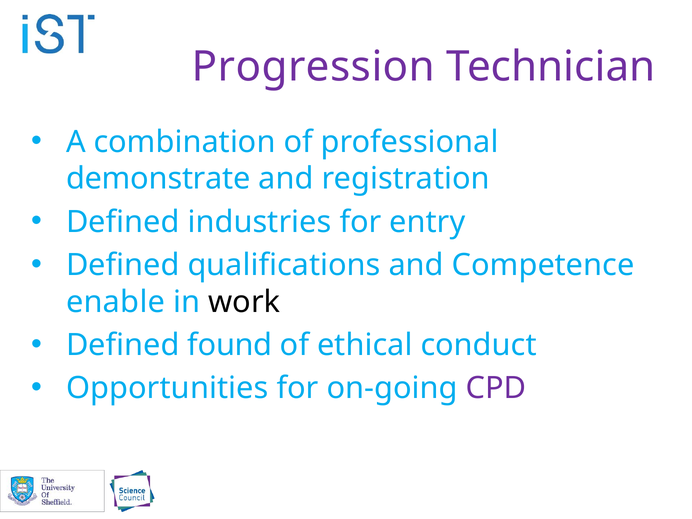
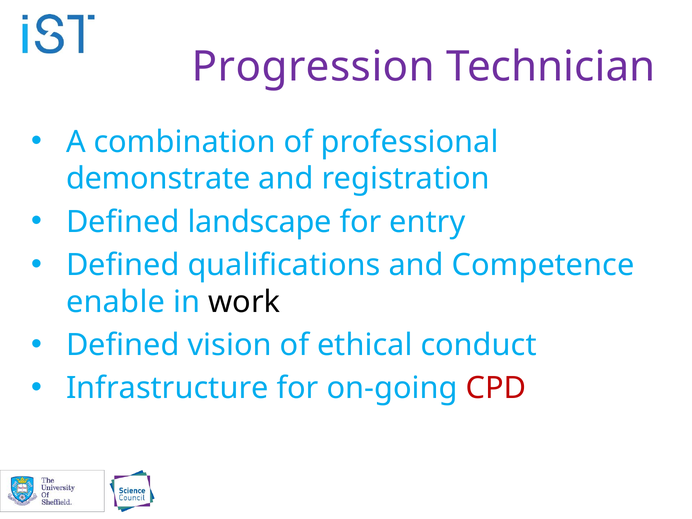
industries: industries -> landscape (260, 222)
found: found -> vision (230, 345)
Opportunities: Opportunities -> Infrastructure (167, 388)
CPD colour: purple -> red (496, 388)
